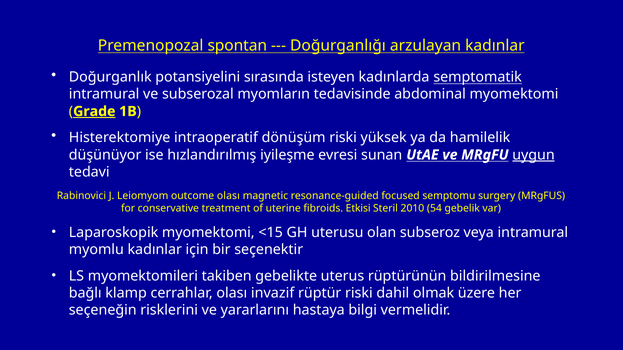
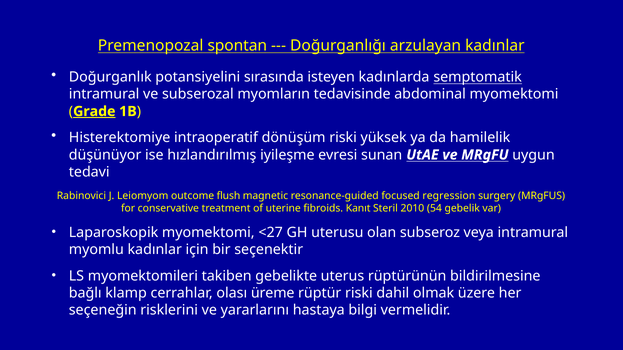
uygun underline: present -> none (534, 155)
outcome olası: olası -> flush (229, 196)
semptomu: semptomu -> regression (449, 196)
Etkisi: Etkisi -> Kanıt (358, 208)
<15: <15 -> <27 (271, 233)
invazif: invazif -> üreme (273, 293)
